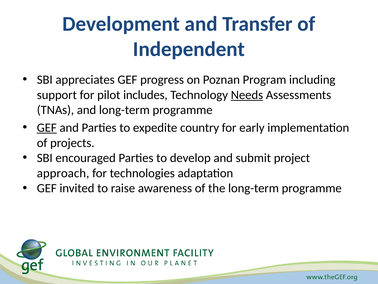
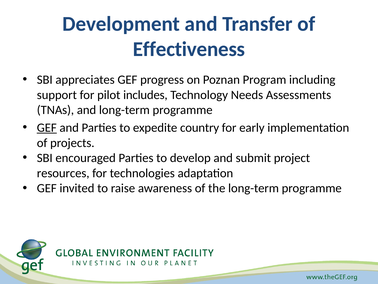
Independent: Independent -> Effectiveness (189, 49)
Needs underline: present -> none (247, 95)
approach: approach -> resources (63, 173)
